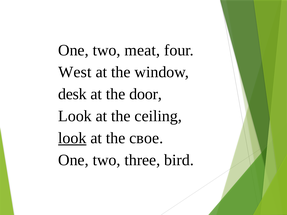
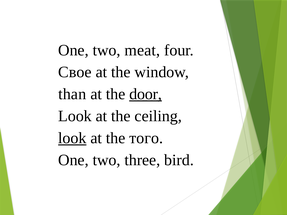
West: West -> Свое (75, 72)
desk: desk -> than (72, 94)
door underline: none -> present (146, 94)
свое: свое -> того (146, 138)
